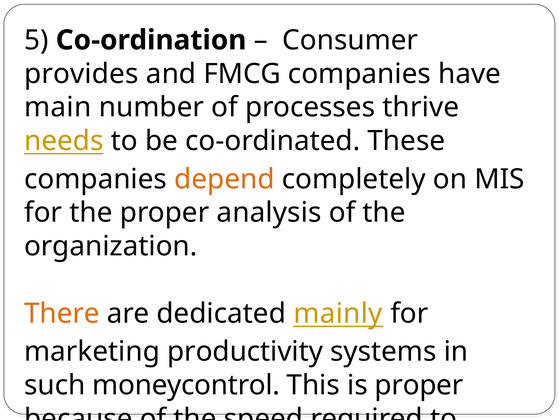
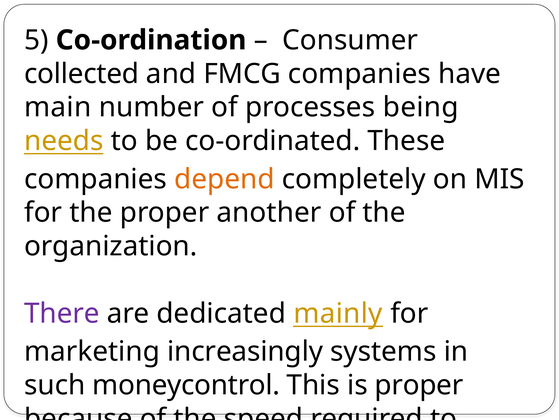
provides: provides -> collected (82, 74)
thrive: thrive -> being (421, 107)
analysis: analysis -> another (269, 212)
There colour: orange -> purple (62, 313)
productivity: productivity -> increasingly (245, 351)
